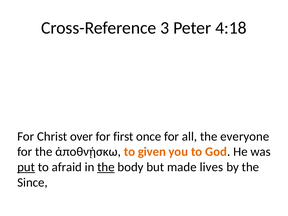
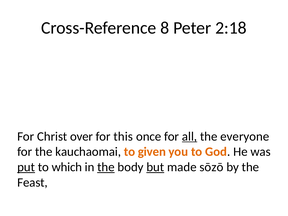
3: 3 -> 8 (165, 28)
4:18: 4:18 -> 2:18 (231, 28)
first: first -> this (123, 136)
all underline: none -> present (190, 136)
ἀποθνῄσκω: ἀποθνῄσκω -> kauchaomai (88, 152)
afraid: afraid -> which (67, 167)
but underline: none -> present (155, 167)
lives: lives -> sōzō (211, 167)
Since: Since -> Feast (33, 183)
